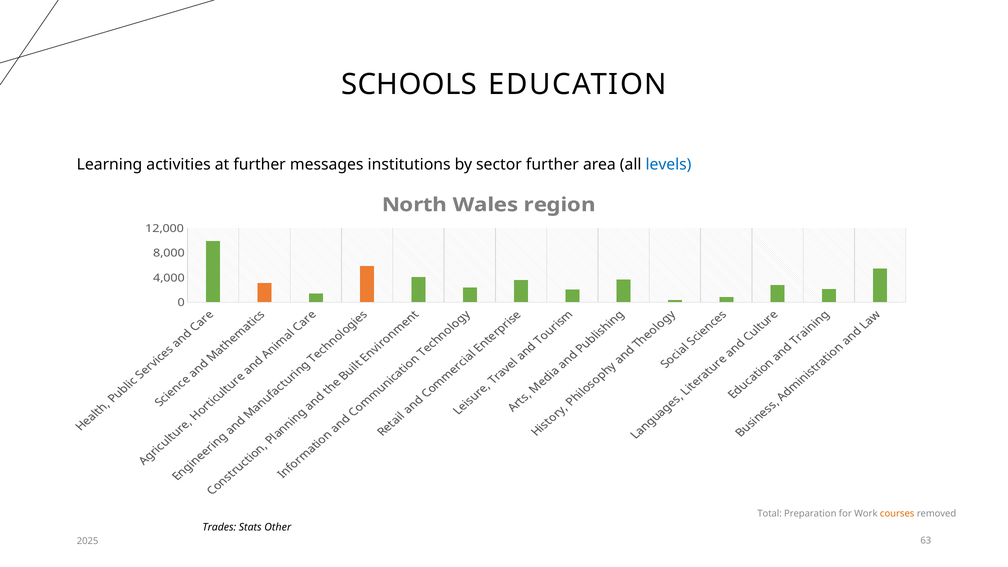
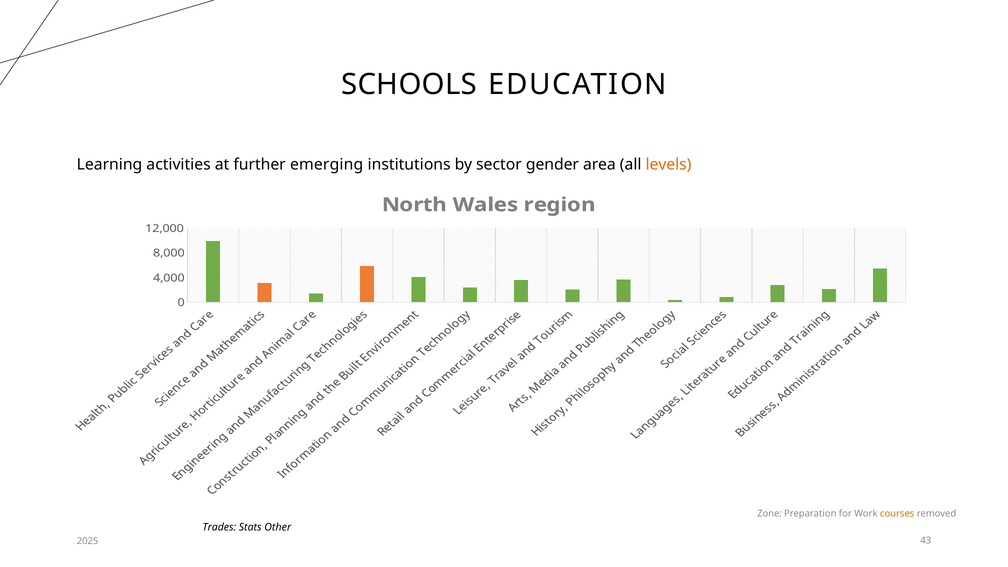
messages: messages -> emerging (327, 165)
sector further: further -> gender (552, 165)
levels colour: blue -> orange (668, 165)
Total: Total -> Zone (770, 514)
63: 63 -> 43 (926, 541)
